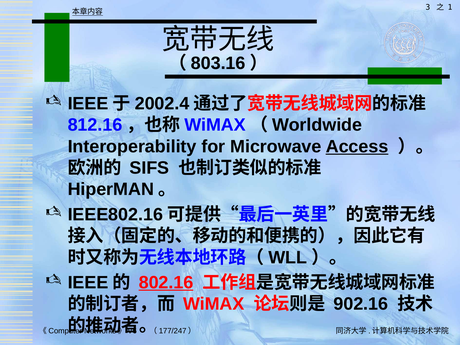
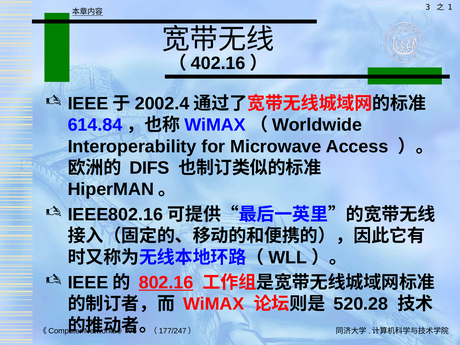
803.16: 803.16 -> 402.16 (218, 63)
812.16: 812.16 -> 614.84 (95, 125)
Access underline: present -> none (357, 146)
SIFS: SIFS -> DIFS (149, 168)
902.16: 902.16 -> 520.28 (361, 304)
